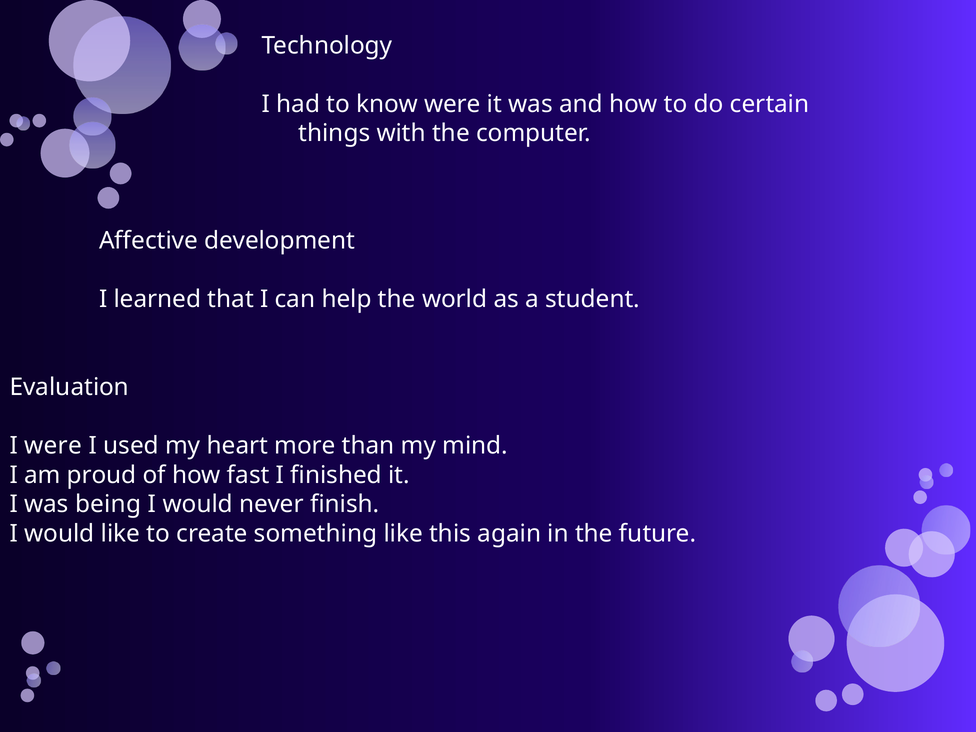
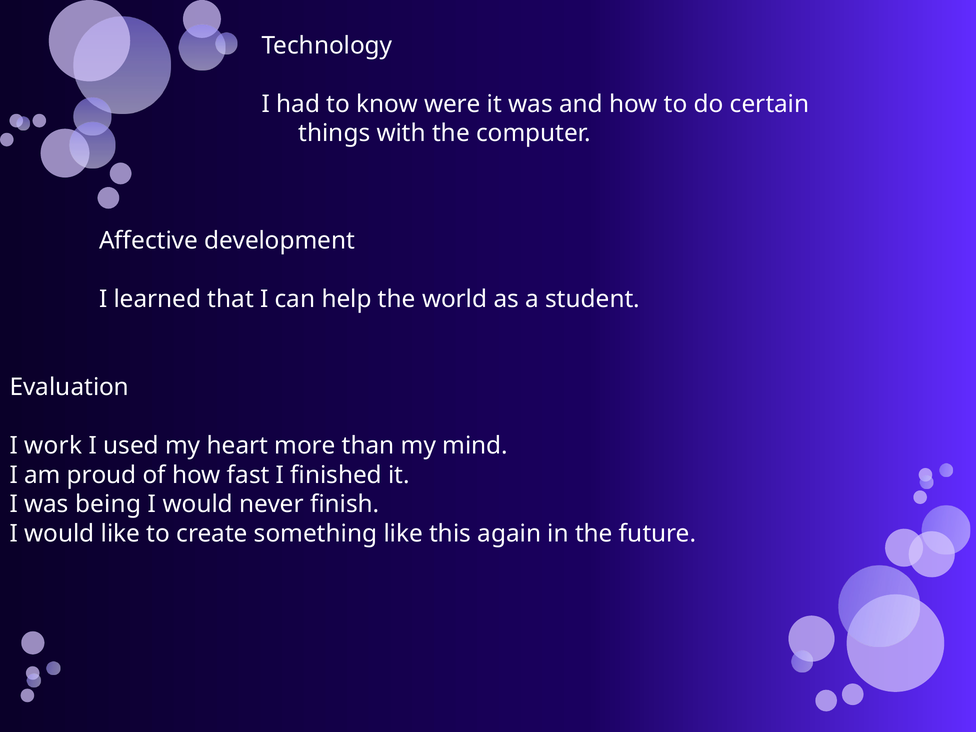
I were: were -> work (53, 446)
